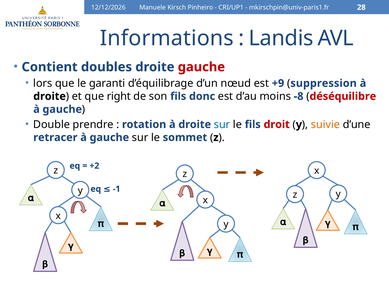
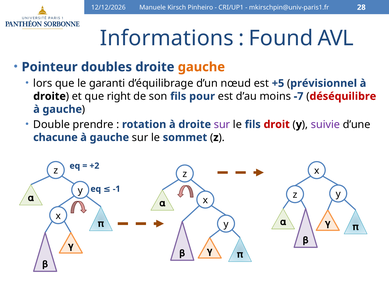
Landis: Landis -> Found (281, 38)
Contient: Contient -> Pointeur (50, 67)
gauche colour: red -> orange (201, 67)
+9: +9 -> +5 (278, 83)
suppression: suppression -> prévisionnel (324, 83)
donc: donc -> pour (202, 96)
-8: -8 -> -7 (299, 96)
sur colour: blue -> purple (222, 124)
suivie colour: orange -> purple (325, 124)
retracer: retracer -> chacune (55, 137)
